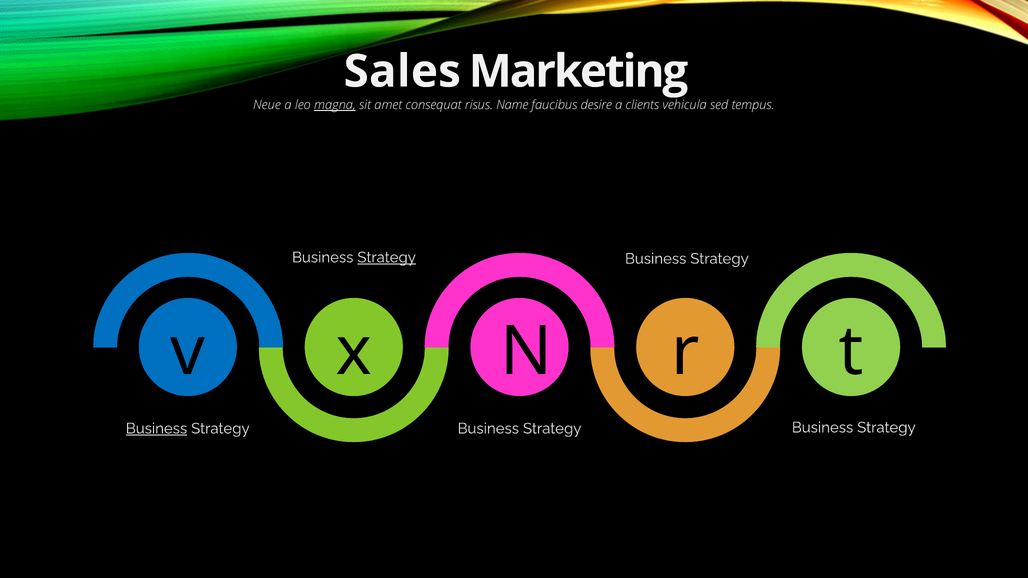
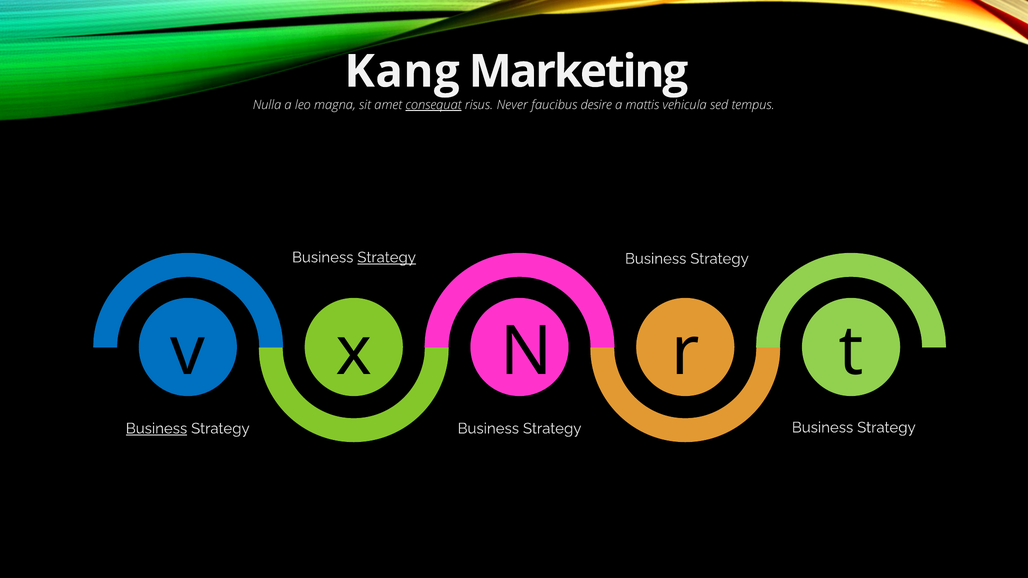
Sales: Sales -> Kang (402, 72)
Neue: Neue -> Nulla (267, 105)
magna underline: present -> none (335, 105)
consequat underline: none -> present (434, 105)
Name: Name -> Never (512, 105)
clients: clients -> mattis (642, 105)
